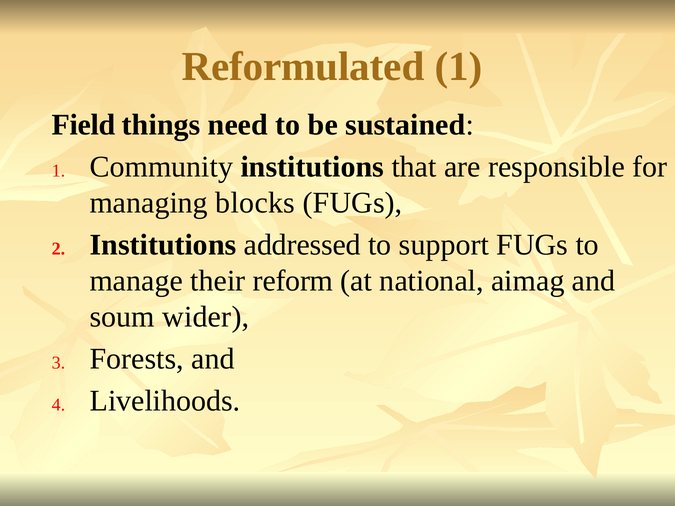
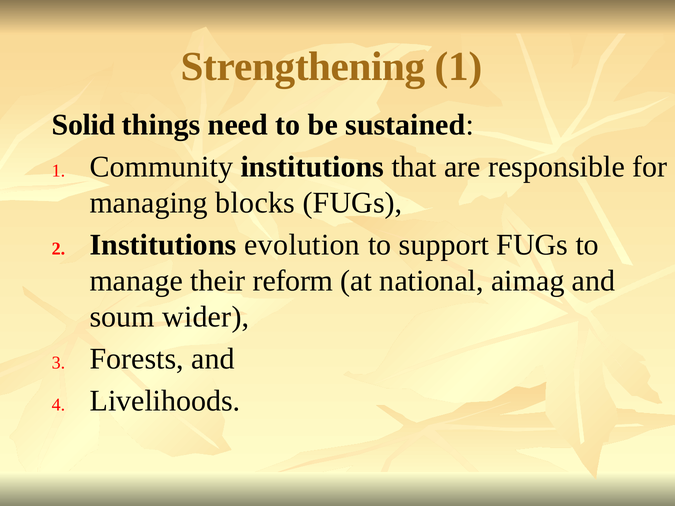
Reformulated: Reformulated -> Strengthening (303, 67)
Field: Field -> Solid (84, 125)
addressed: addressed -> evolution (302, 245)
